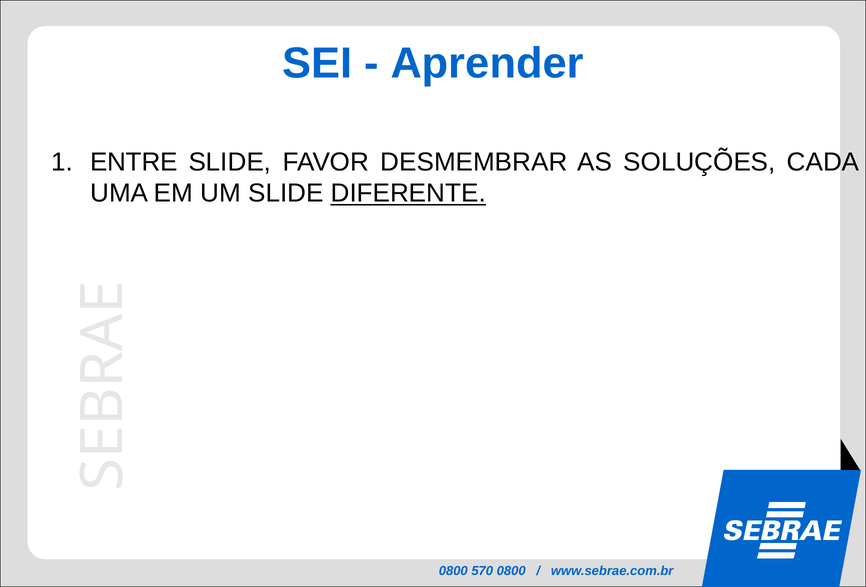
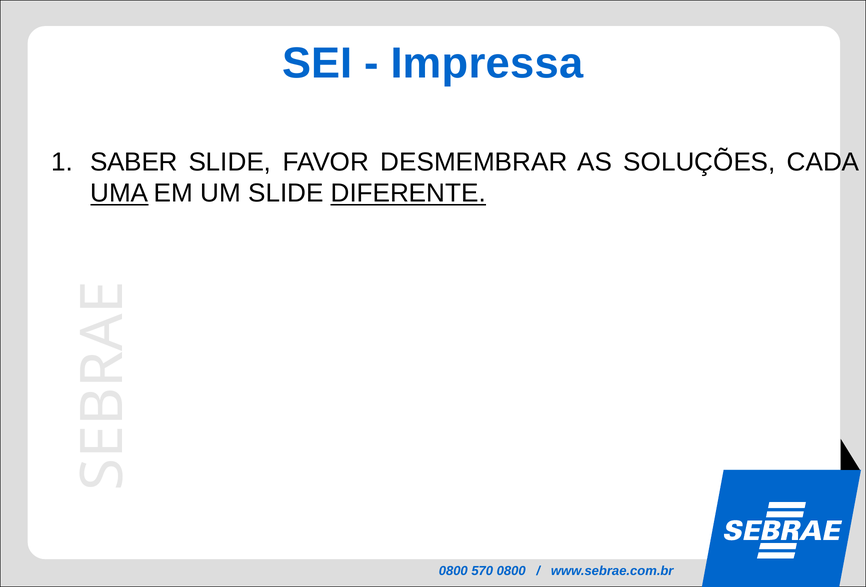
Aprender: Aprender -> Impressa (487, 64)
ENTRE: ENTRE -> SABER (134, 162)
UMA underline: none -> present (119, 193)
